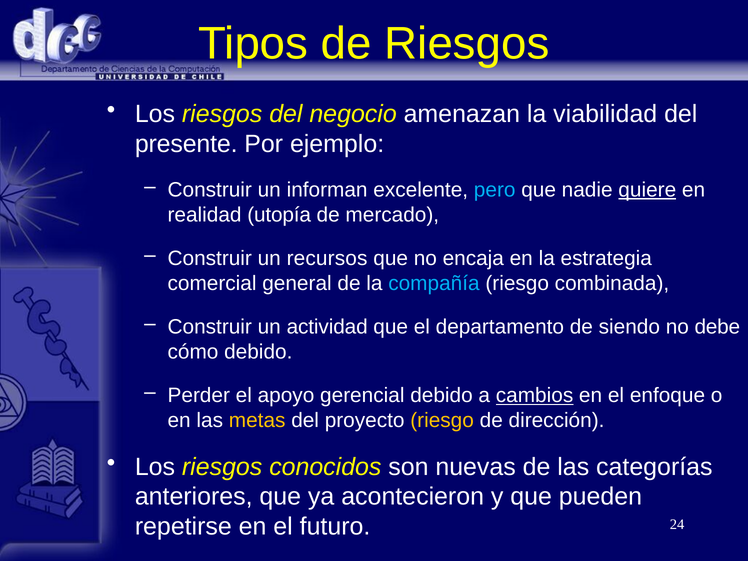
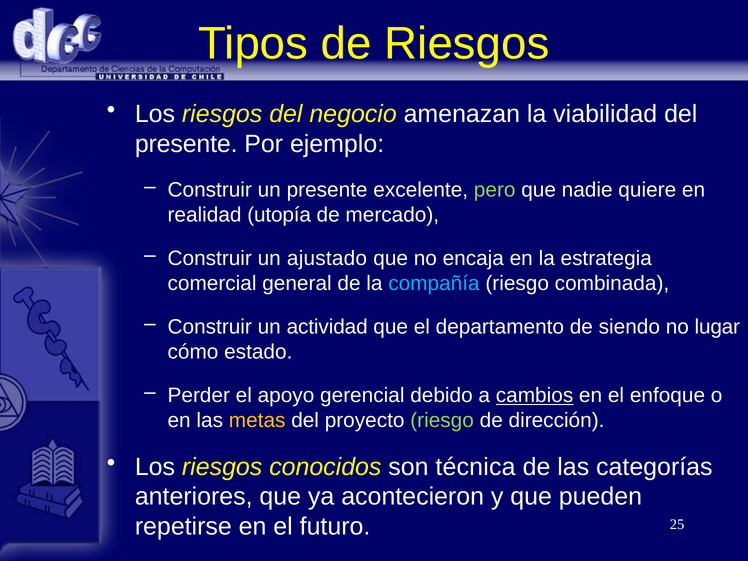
un informan: informan -> presente (327, 190)
pero colour: light blue -> light green (495, 190)
quiere underline: present -> none (647, 190)
recursos: recursos -> ajustado (327, 258)
debe: debe -> lugar (717, 327)
cómo debido: debido -> estado (258, 352)
riesgo colour: yellow -> light green (442, 420)
nuevas: nuevas -> técnica (475, 467)
24: 24 -> 25 (677, 525)
